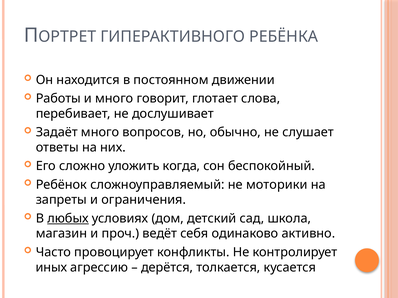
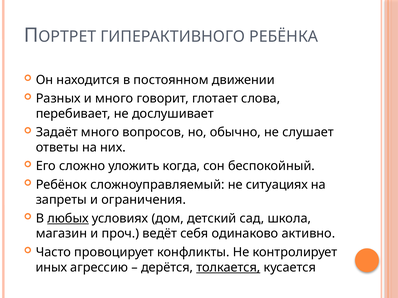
Работы: Работы -> Разных (58, 99)
моторики: моторики -> ситуациях (277, 185)
толкается underline: none -> present (228, 268)
